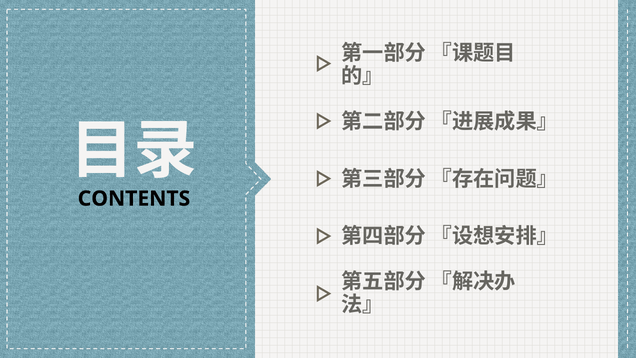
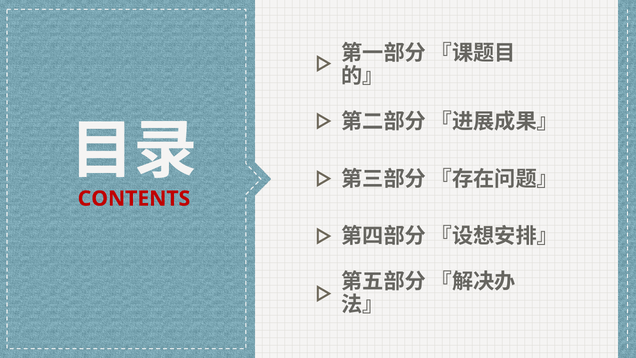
CONTENTS colour: black -> red (134, 199)
